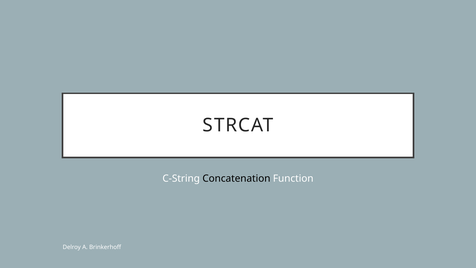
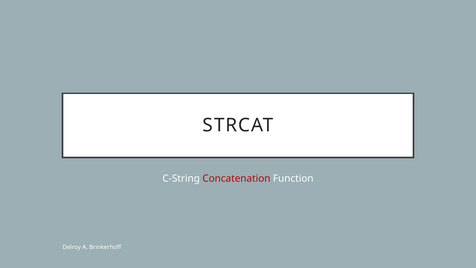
Concatenation colour: black -> red (236, 178)
